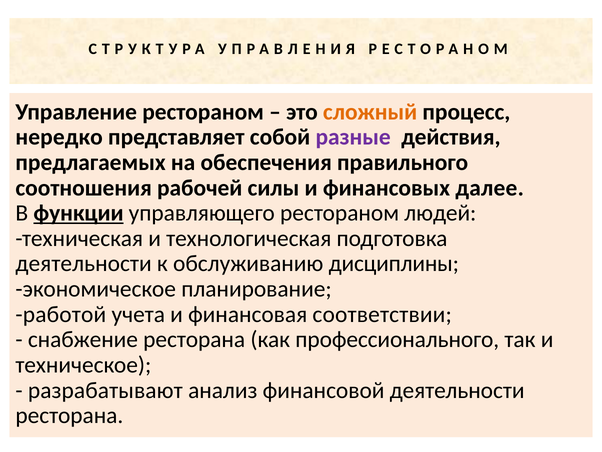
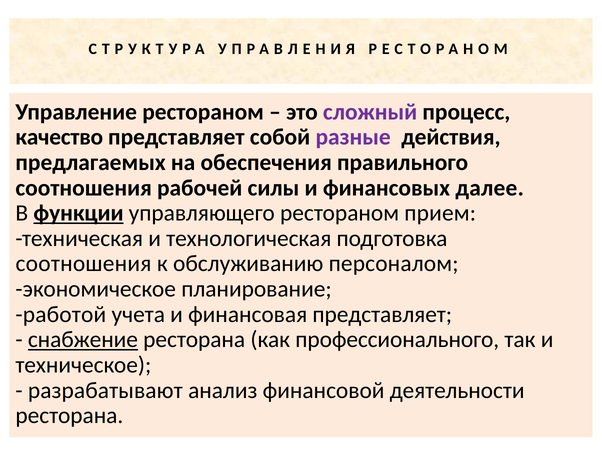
сложный colour: orange -> purple (370, 112)
нередко: нередко -> качество (59, 137)
людей: людей -> прием (440, 213)
деятельности: деятельности -> соотношения (83, 263)
дисциплины: дисциплины -> персоналом (394, 263)
финансовая соответствии: соответствии -> представляет (382, 314)
снабжение underline: none -> present (83, 339)
